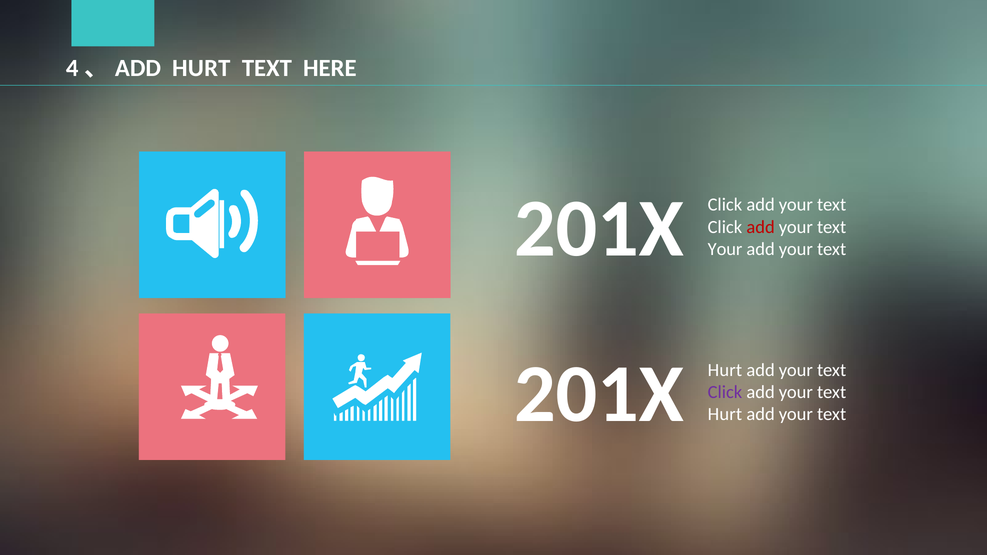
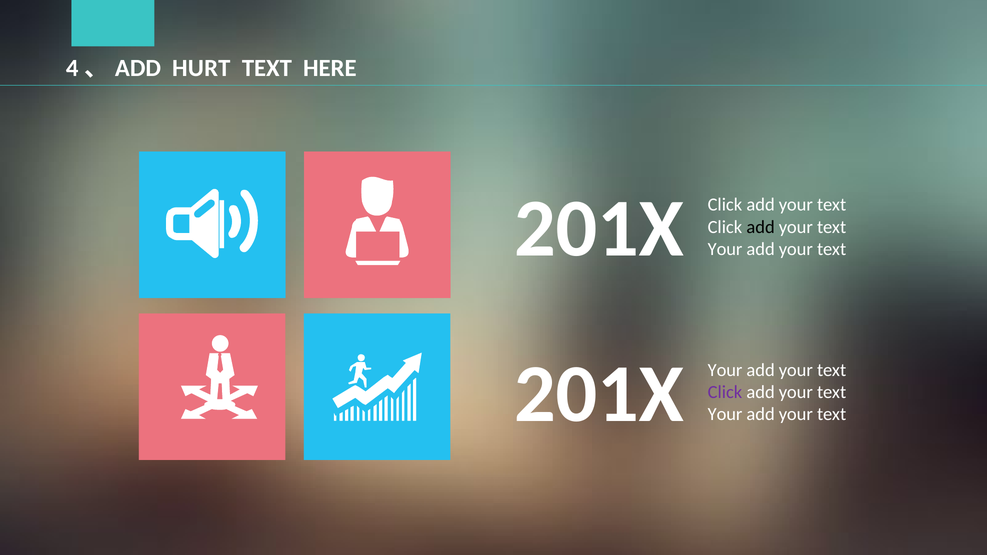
add colour: red -> black (761, 227)
201X Hurt: Hurt -> Your (725, 370)
Hurt: Hurt -> Your (725, 414)
